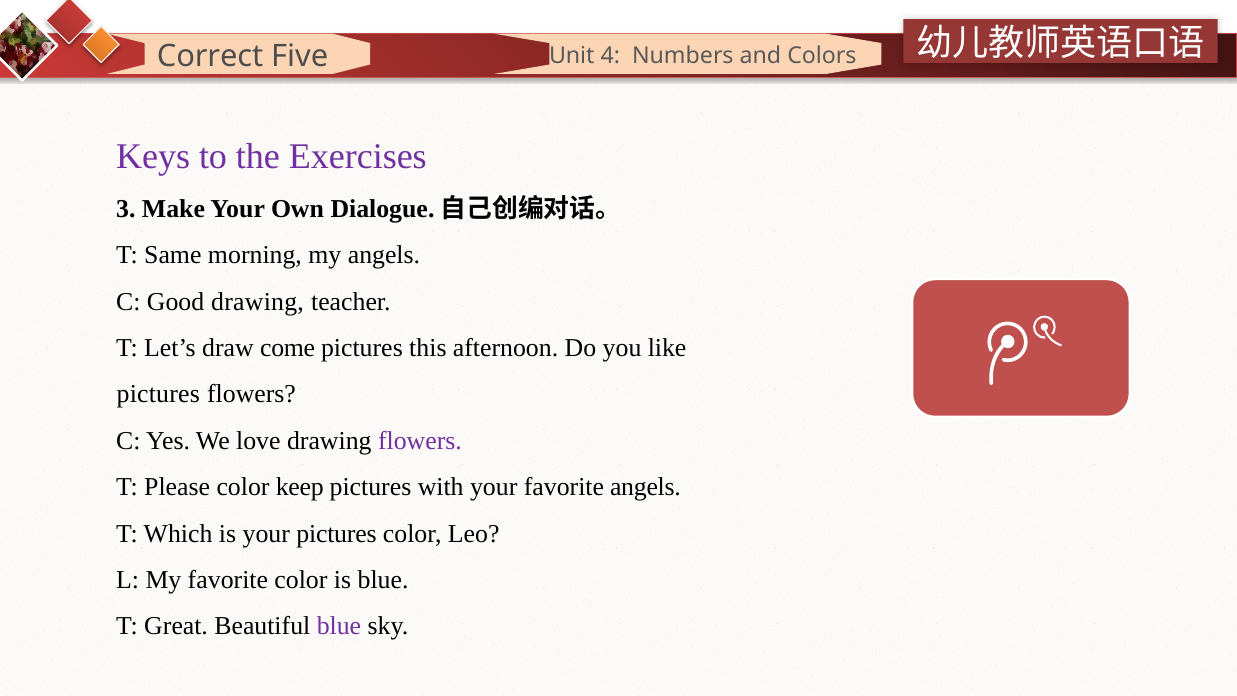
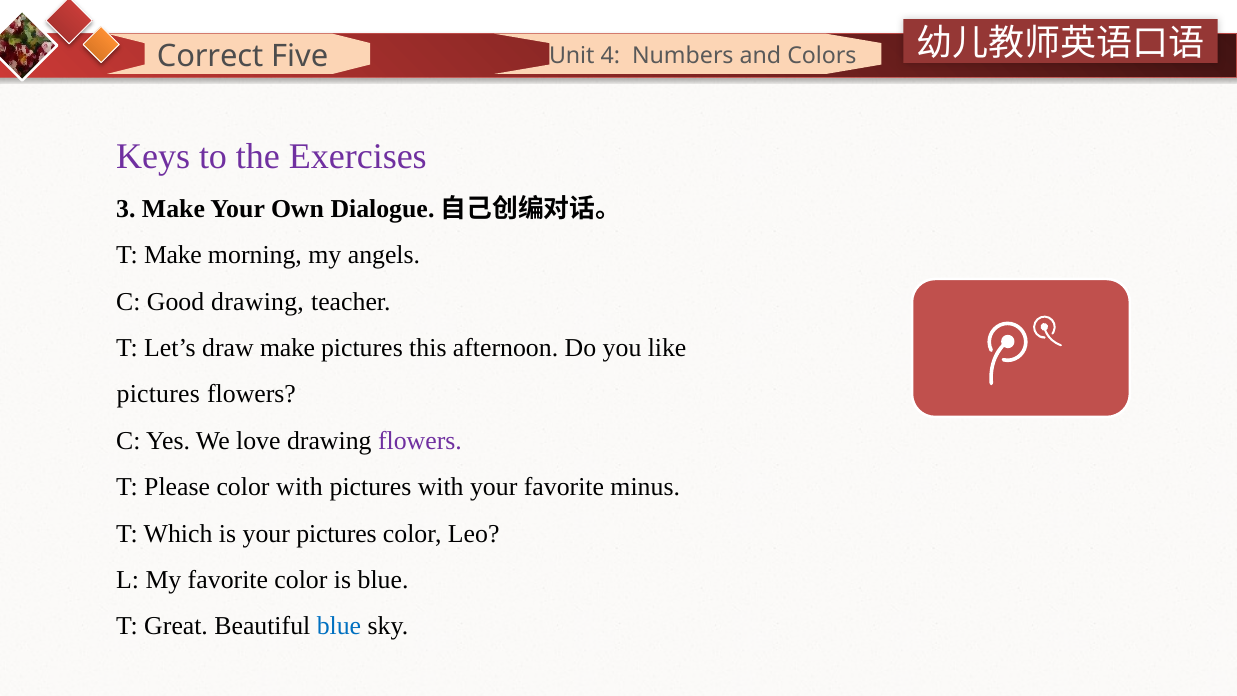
T Same: Same -> Make (173, 255)
draw come: come -> make (288, 348)
color keep: keep -> with (299, 487)
favorite angels: angels -> minus (645, 487)
blue colour: purple -> blue (339, 626)
